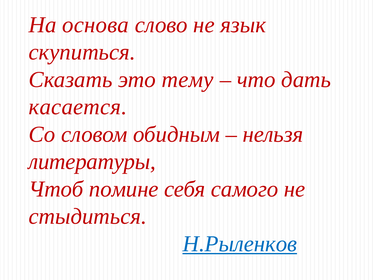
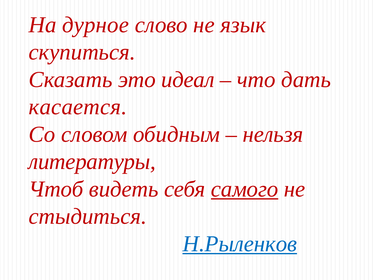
основа: основа -> дурное (96, 25)
тему: тему -> идеал (188, 79)
помине: помине -> видеть (124, 189)
самого underline: none -> present (245, 189)
